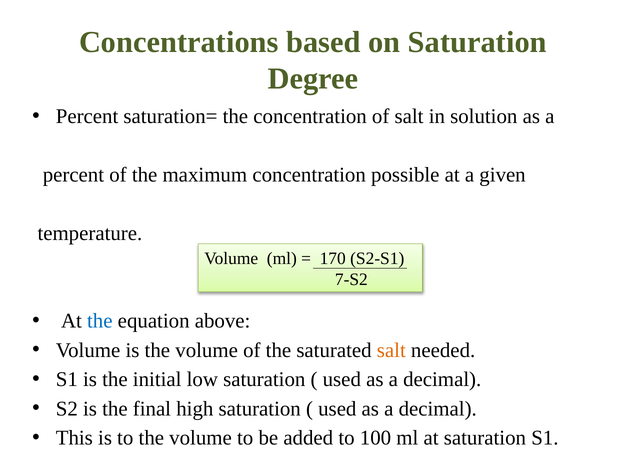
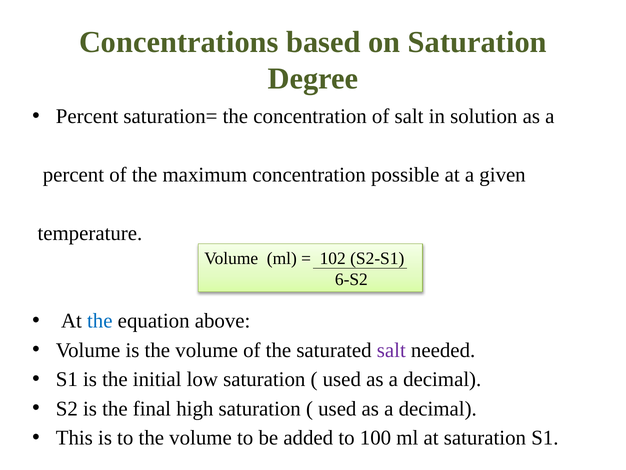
170: 170 -> 102 (333, 258)
7-S2: 7-S2 -> 6-S2 (351, 279)
salt colour: orange -> purple (391, 350)
